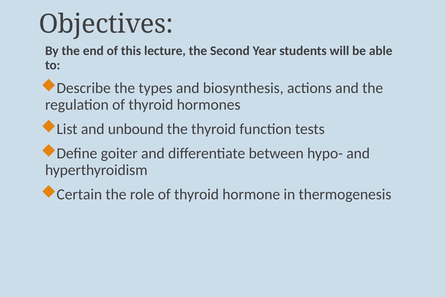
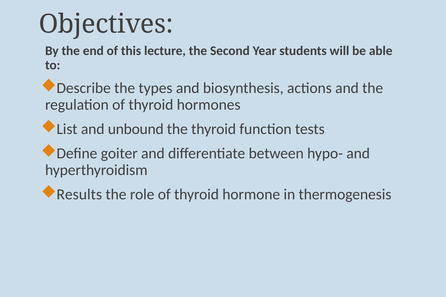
Certain: Certain -> Results (79, 195)
